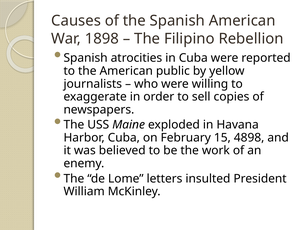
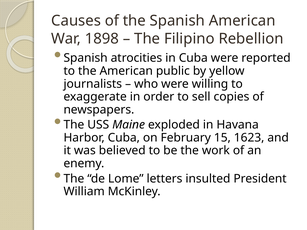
4898: 4898 -> 1623 (249, 138)
